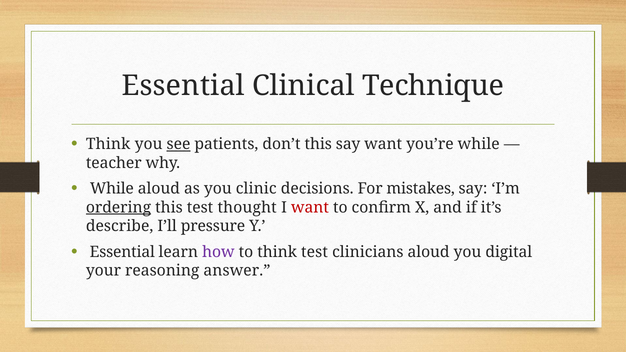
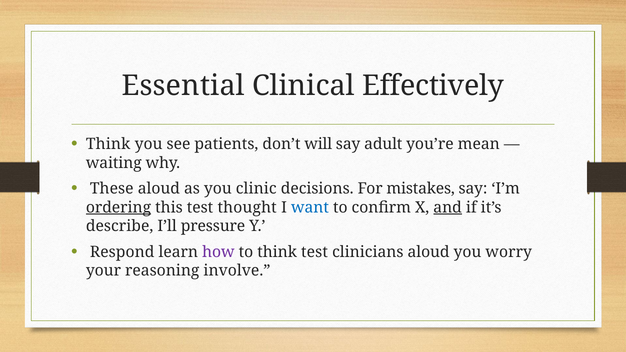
Technique: Technique -> Effectively (433, 86)
see underline: present -> none (178, 144)
don’t this: this -> will (318, 144)
say want: want -> adult (383, 144)
you’re while: while -> mean (479, 144)
teacher: teacher -> waiting (114, 163)
While: While -> These (112, 189)
want colour: red -> blue (310, 208)
and underline: none -> present (448, 208)
Essential: Essential -> Respond (122, 252)
digital: digital -> worry (509, 252)
answer: answer -> involve (237, 271)
